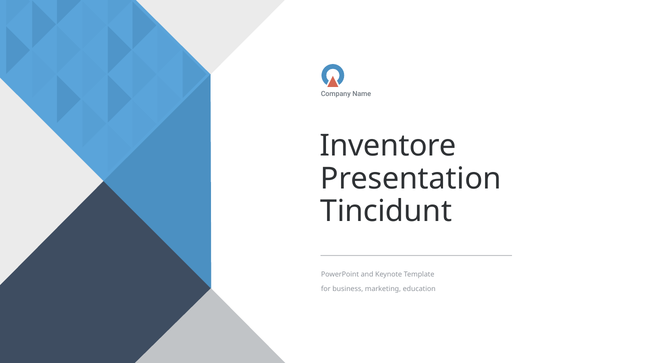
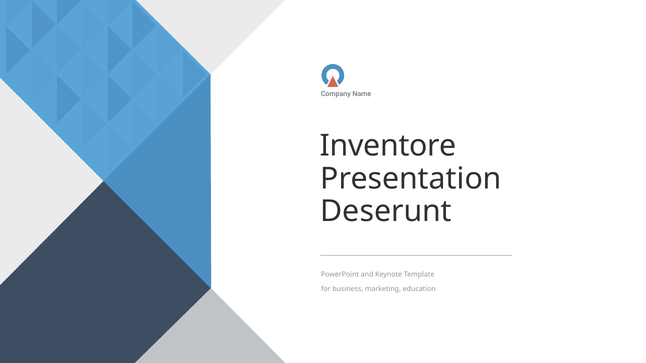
Tincidunt: Tincidunt -> Deserunt (386, 211)
